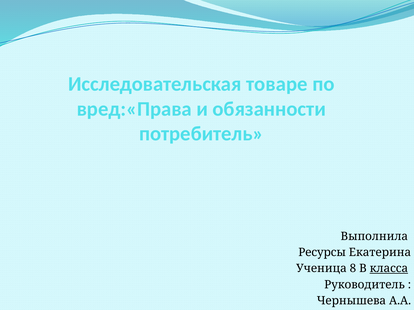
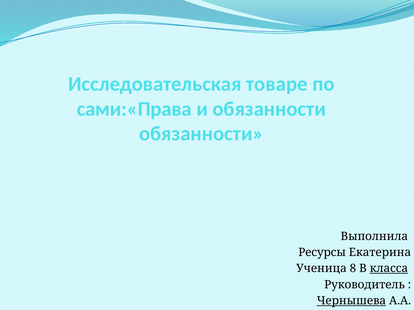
вред:«Права: вред:«Права -> сами:«Права (134, 109)
потребитель: потребитель -> обязанности (201, 134)
Чернышева underline: none -> present (351, 301)
